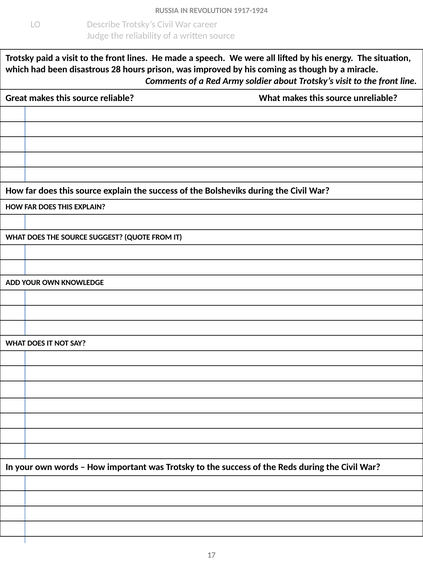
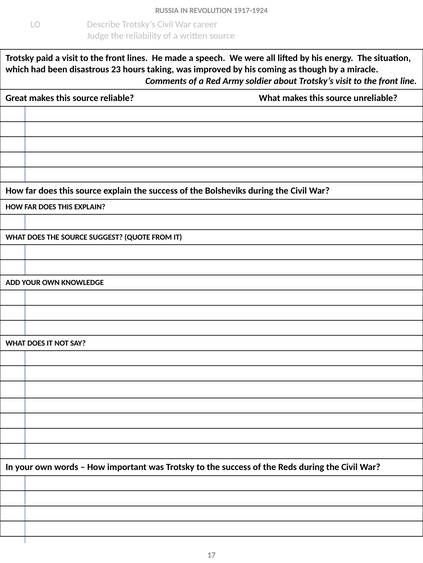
28: 28 -> 23 (116, 70)
prison: prison -> taking (161, 70)
